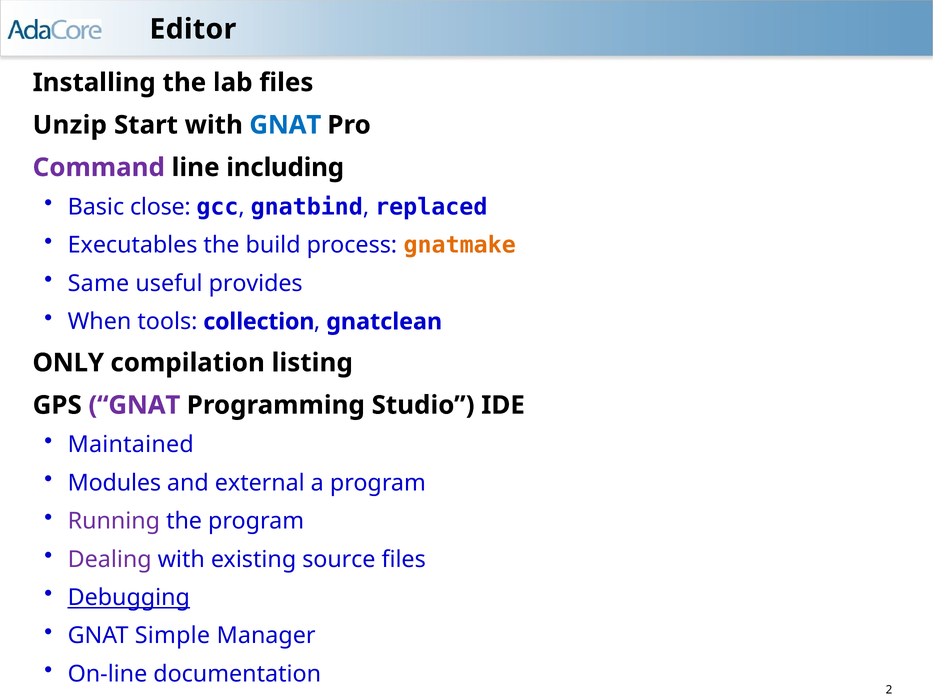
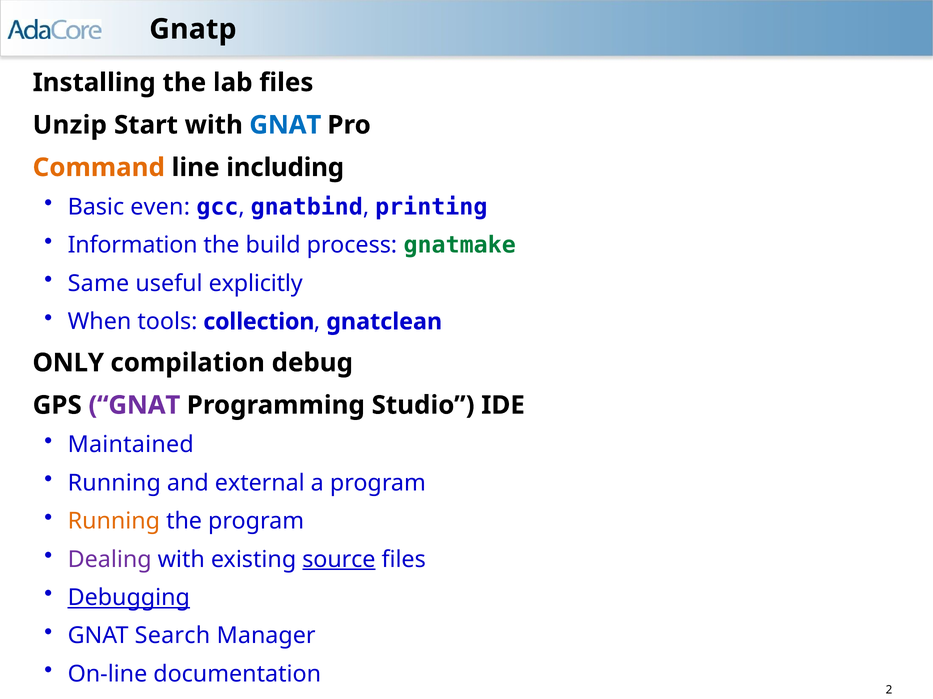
Editor: Editor -> Gnatp (193, 29)
Command colour: purple -> orange (99, 168)
close: close -> even (160, 207)
replaced: replaced -> printing (431, 207)
Executables: Executables -> Information (133, 246)
gnatmake colour: orange -> green (460, 246)
provides: provides -> explicitly (256, 284)
listing: listing -> debug (312, 363)
Modules: Modules -> Running (114, 483)
Running colour: purple -> orange (114, 522)
source underline: none -> present (339, 560)
Simple: Simple -> Search (172, 636)
